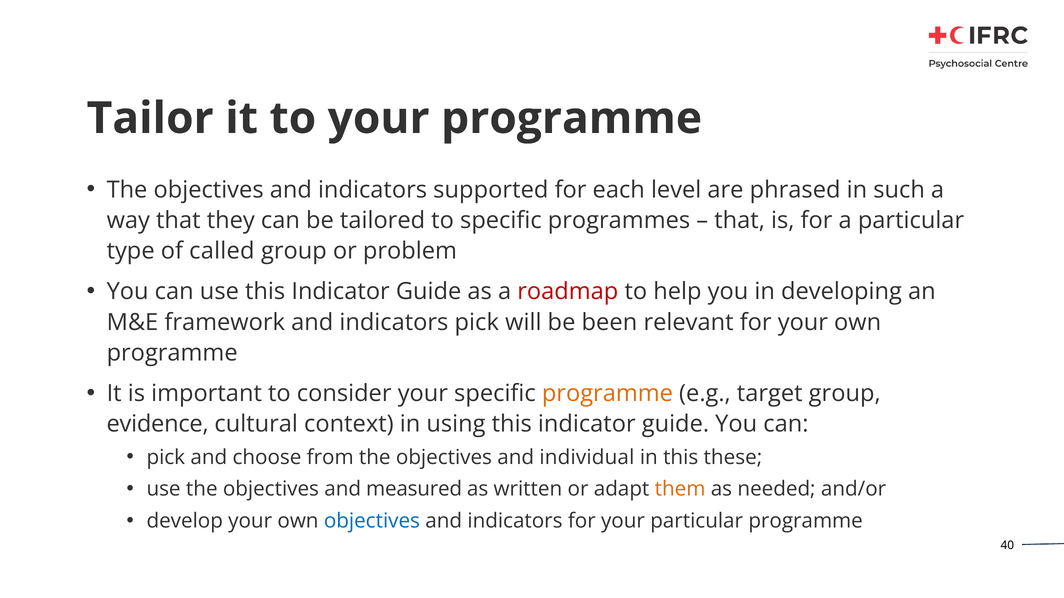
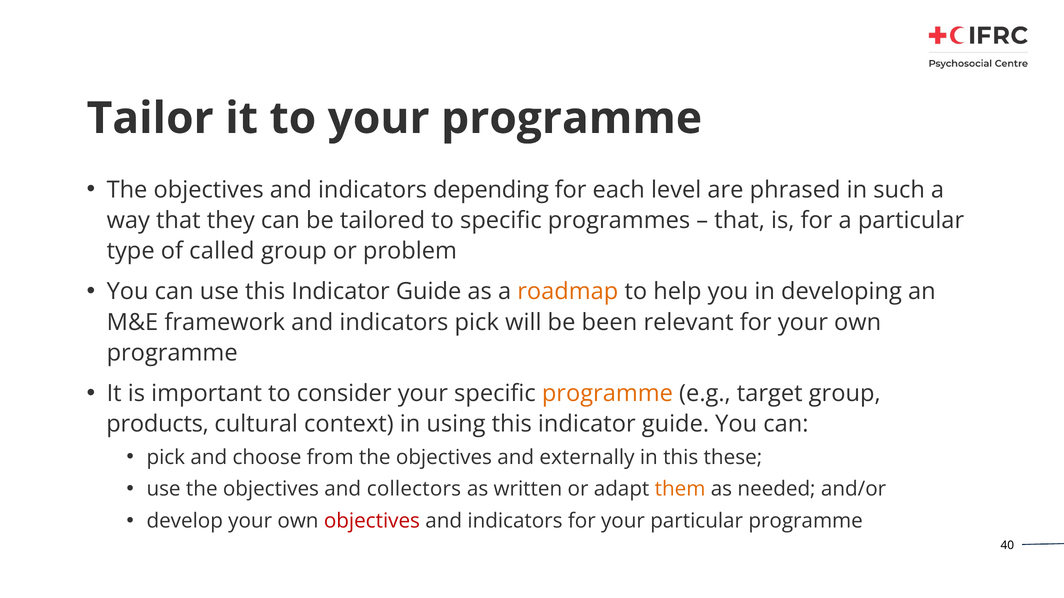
supported: supported -> depending (491, 190)
roadmap colour: red -> orange (568, 292)
evidence: evidence -> products (158, 424)
individual: individual -> externally (587, 458)
measured: measured -> collectors (414, 490)
objectives colour: blue -> red (372, 521)
